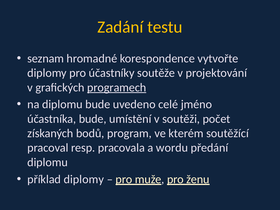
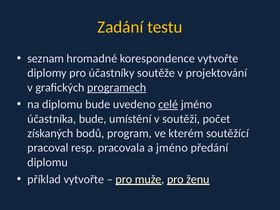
celé underline: none -> present (168, 104)
a wordu: wordu -> jméno (172, 148)
příklad diplomy: diplomy -> vytvořte (84, 179)
